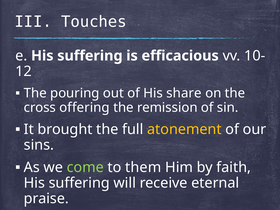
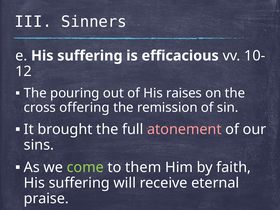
Touches: Touches -> Sinners (94, 22)
share: share -> raises (184, 93)
atonement colour: yellow -> pink (184, 129)
